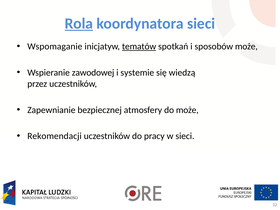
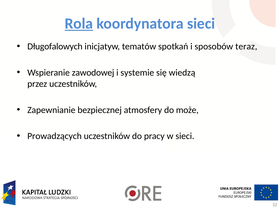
Wspomaganie: Wspomaganie -> Długofalowych (55, 46)
tematów underline: present -> none (139, 46)
sposobów może: może -> teraz (246, 46)
Rekomendacji: Rekomendacji -> Prowadzących (55, 136)
